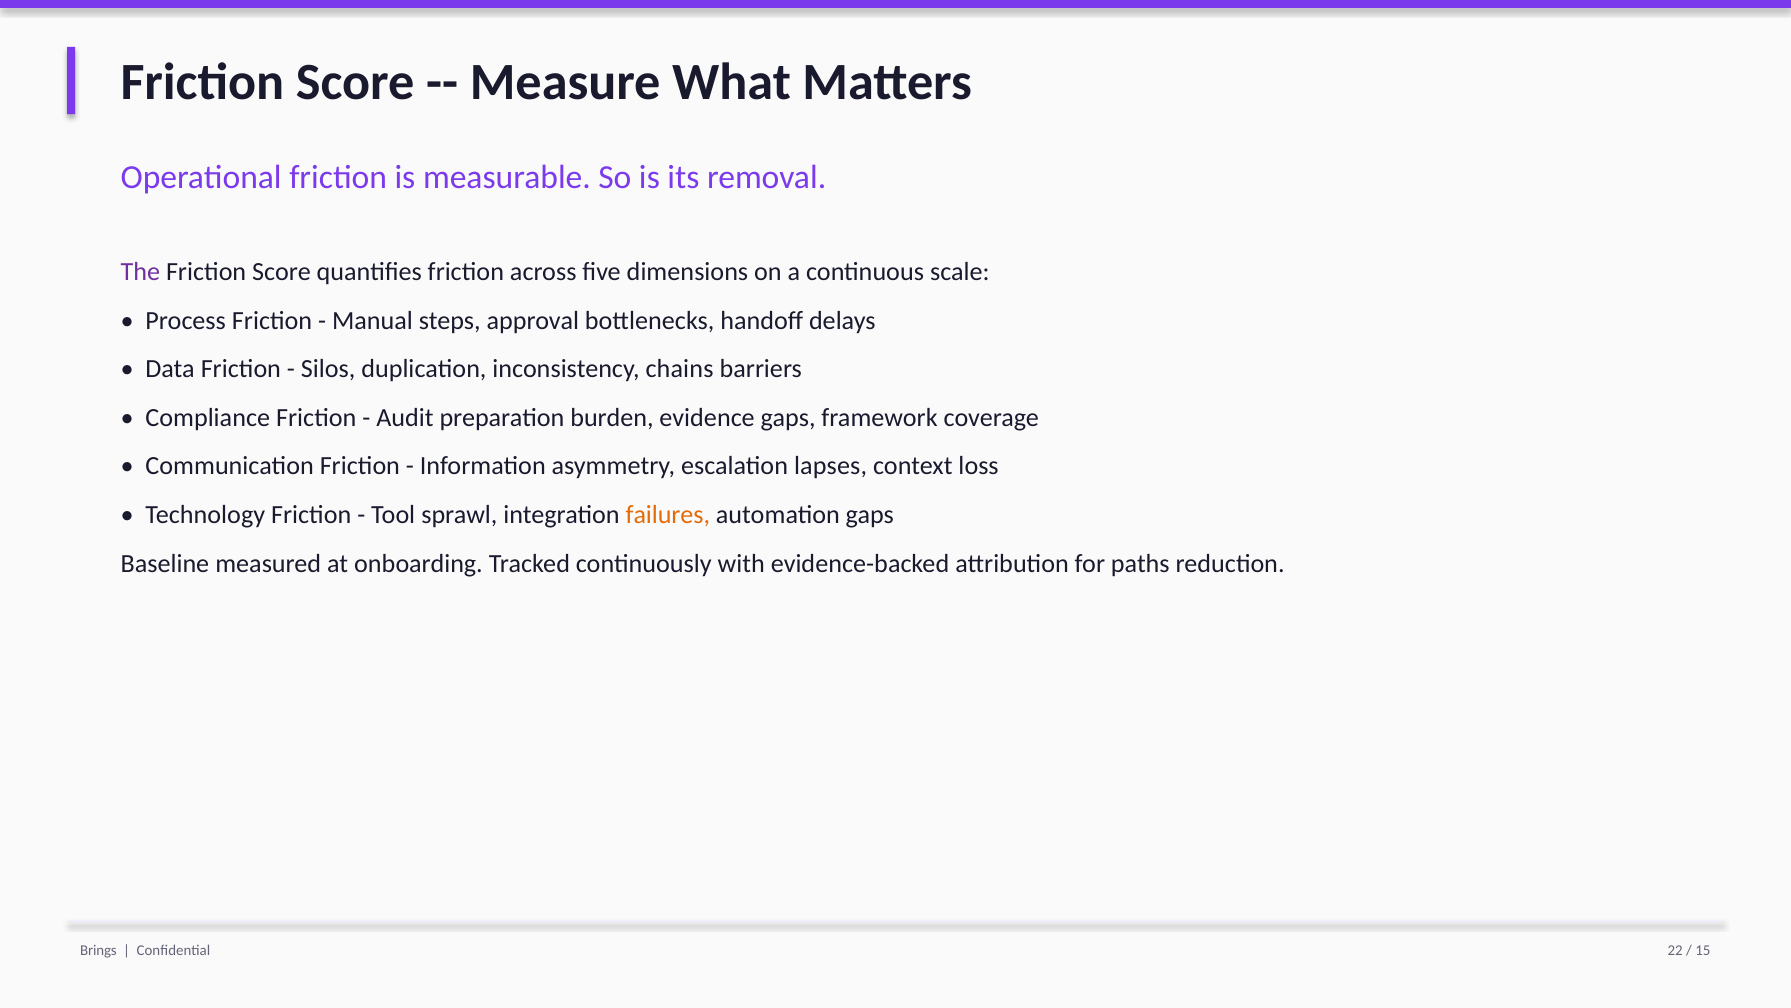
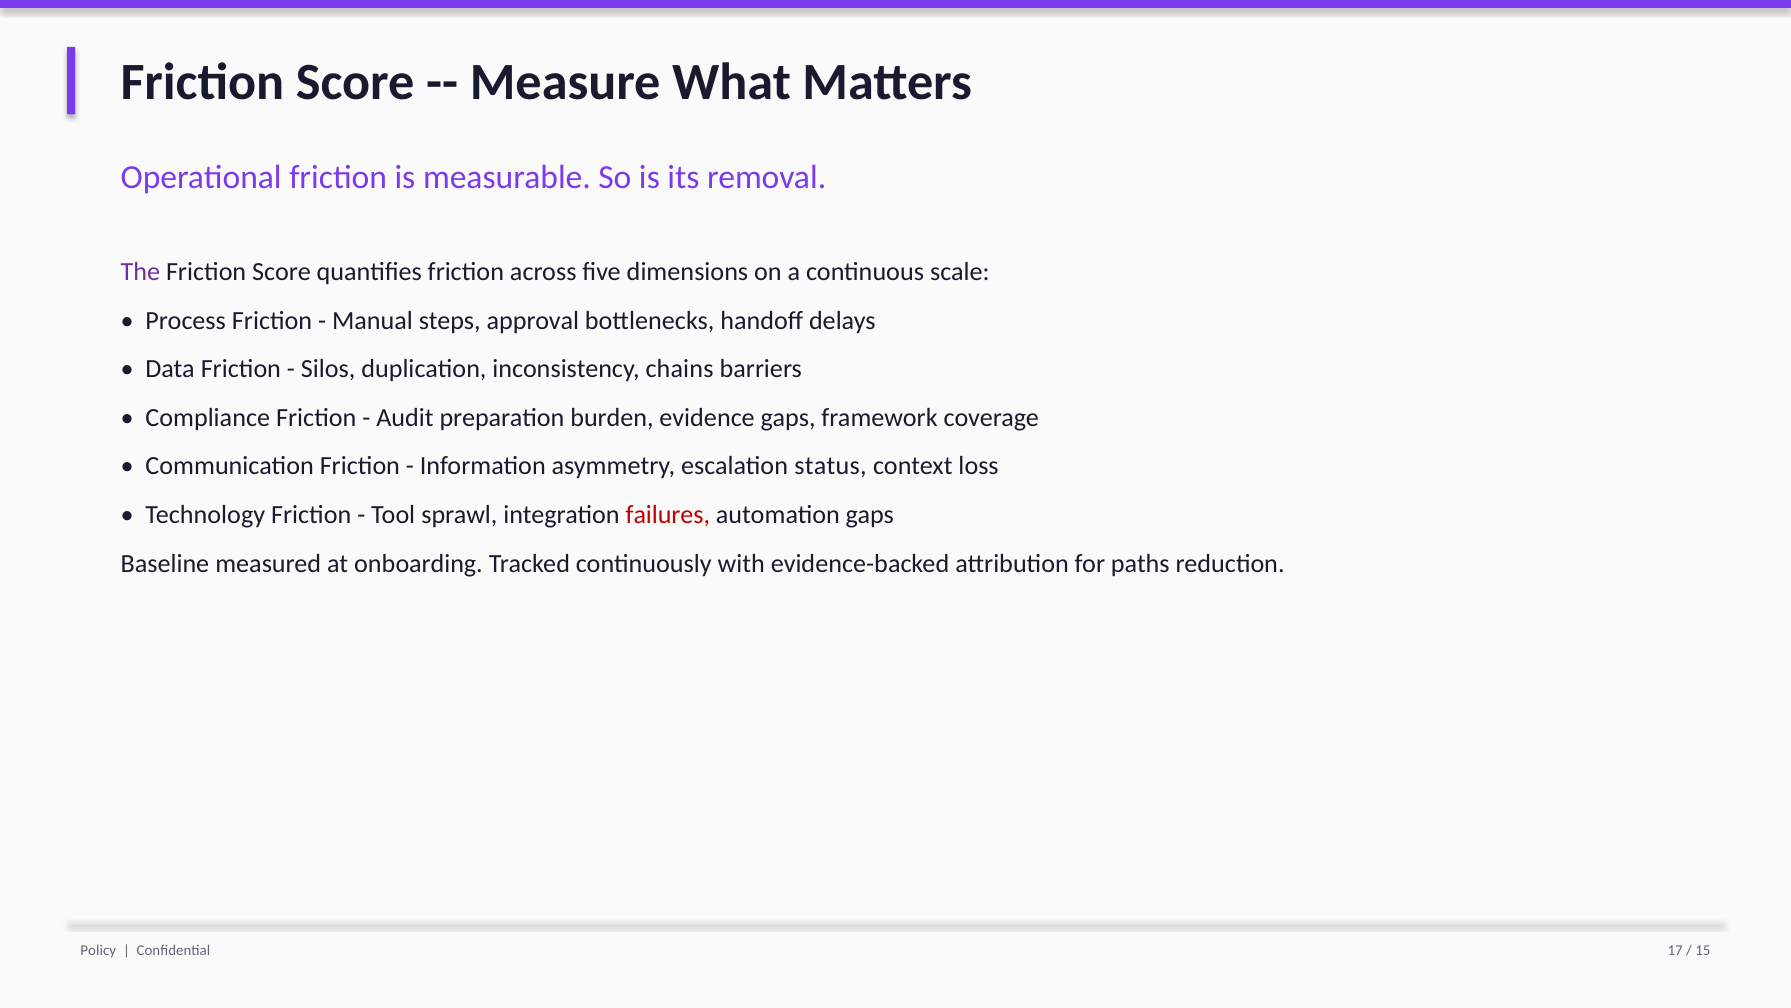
lapses: lapses -> status (830, 466)
failures colour: orange -> red (668, 515)
Brings: Brings -> Policy (98, 950)
22: 22 -> 17 (1675, 950)
